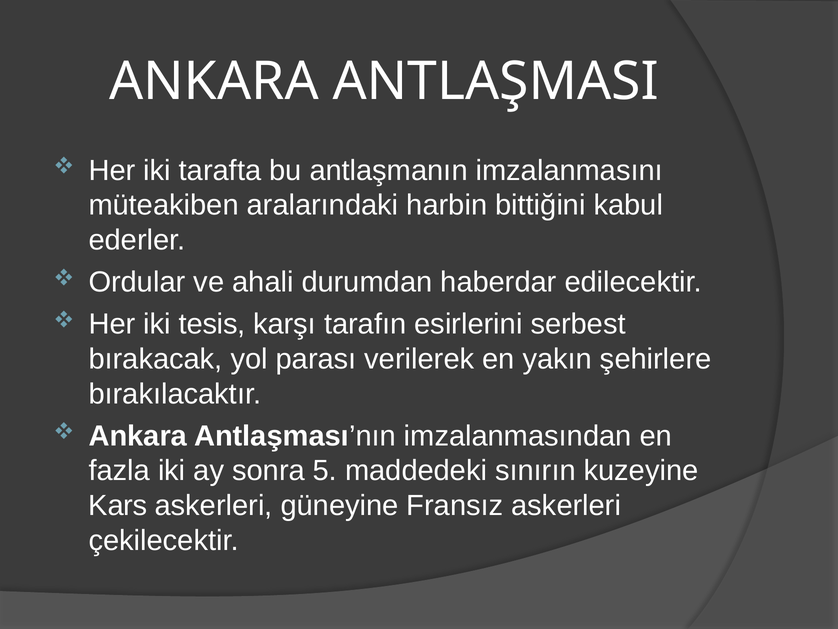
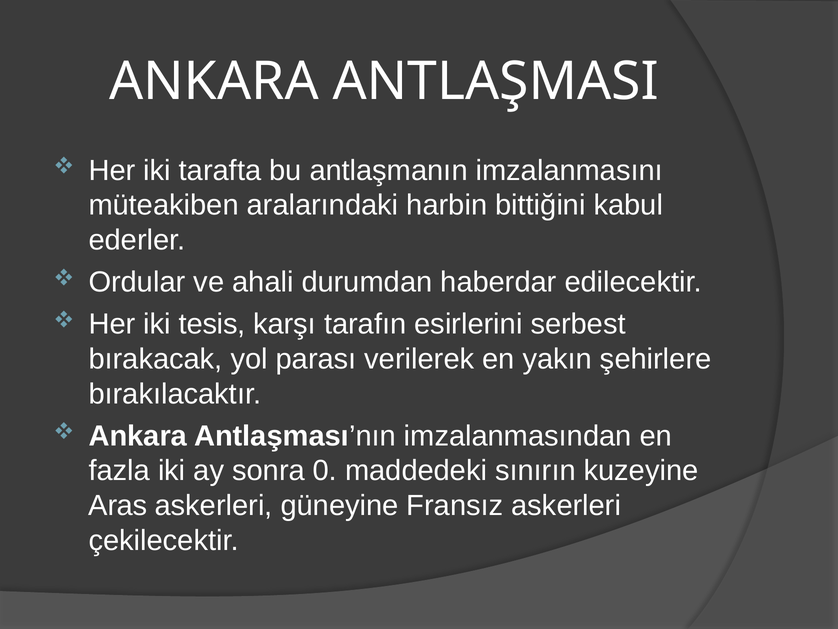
5: 5 -> 0 (325, 470)
Kars: Kars -> Aras (118, 505)
